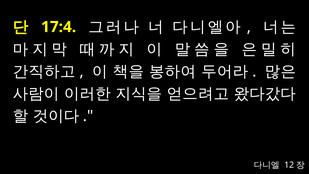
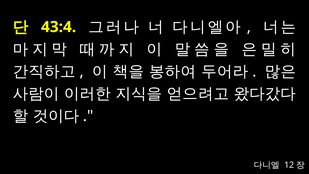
17:4: 17:4 -> 43:4 (59, 27)
